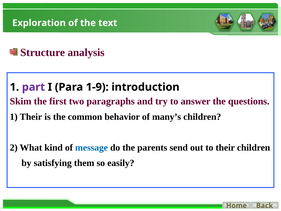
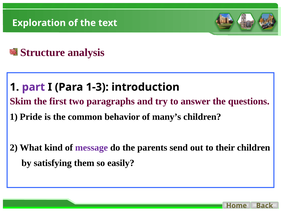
1-9: 1-9 -> 1-3 (97, 87)
1 Their: Their -> Pride (31, 117)
message colour: blue -> purple (92, 147)
